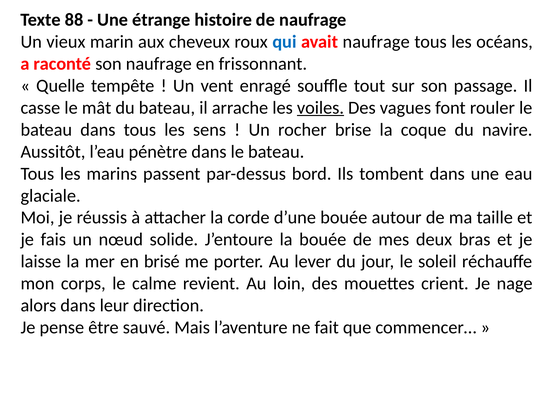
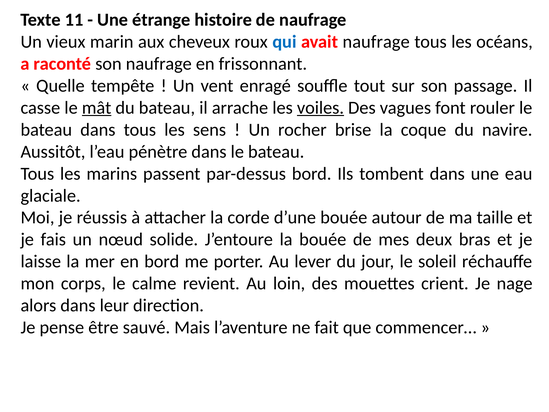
88: 88 -> 11 (74, 20)
mât underline: none -> present (97, 108)
en brisé: brisé -> bord (162, 261)
